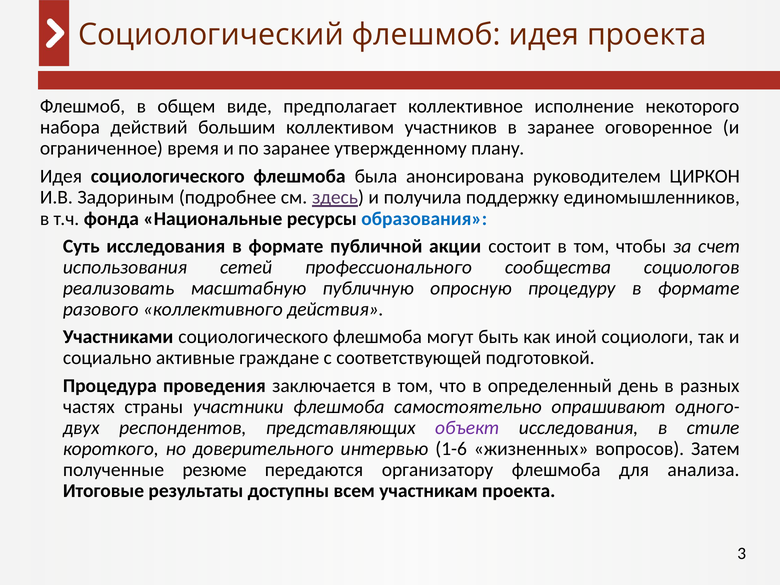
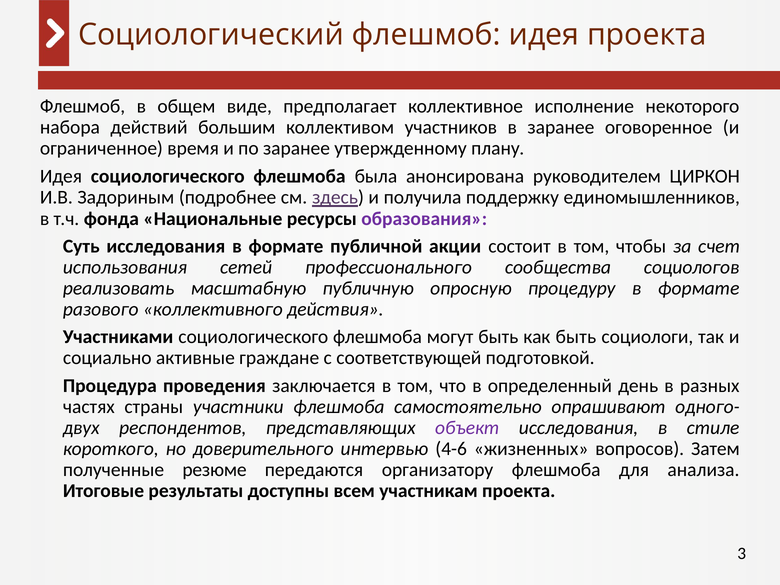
образования colour: blue -> purple (424, 219)
как иной: иной -> быть (576, 337)
1-6: 1-6 -> 4-6 (451, 449)
